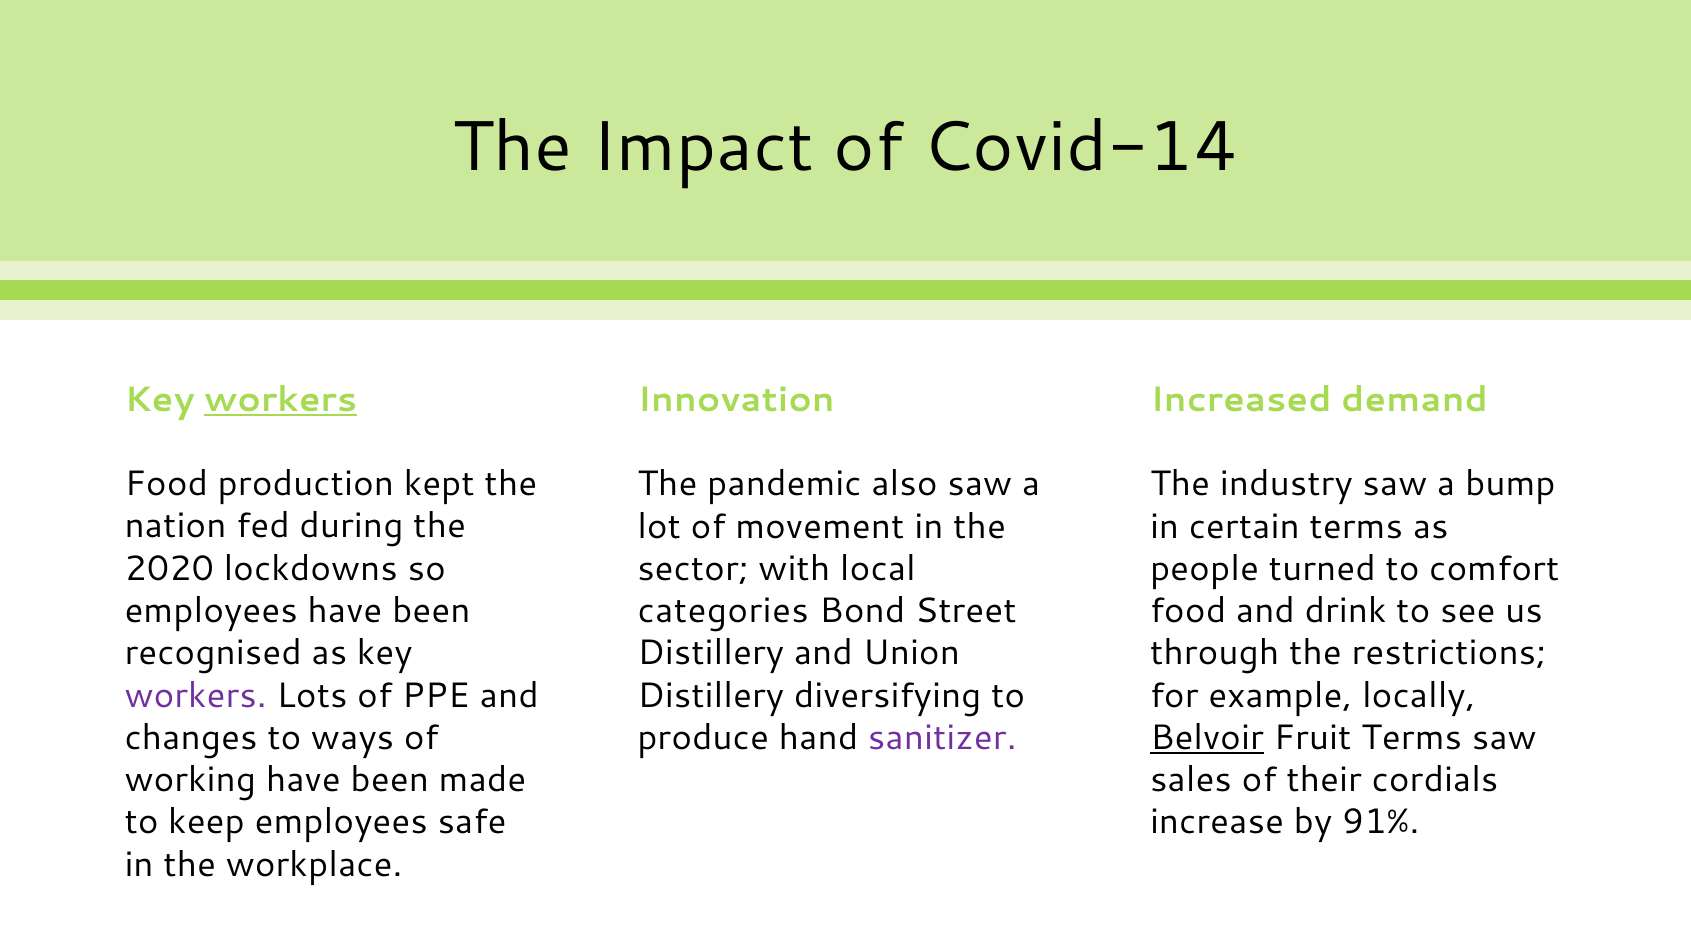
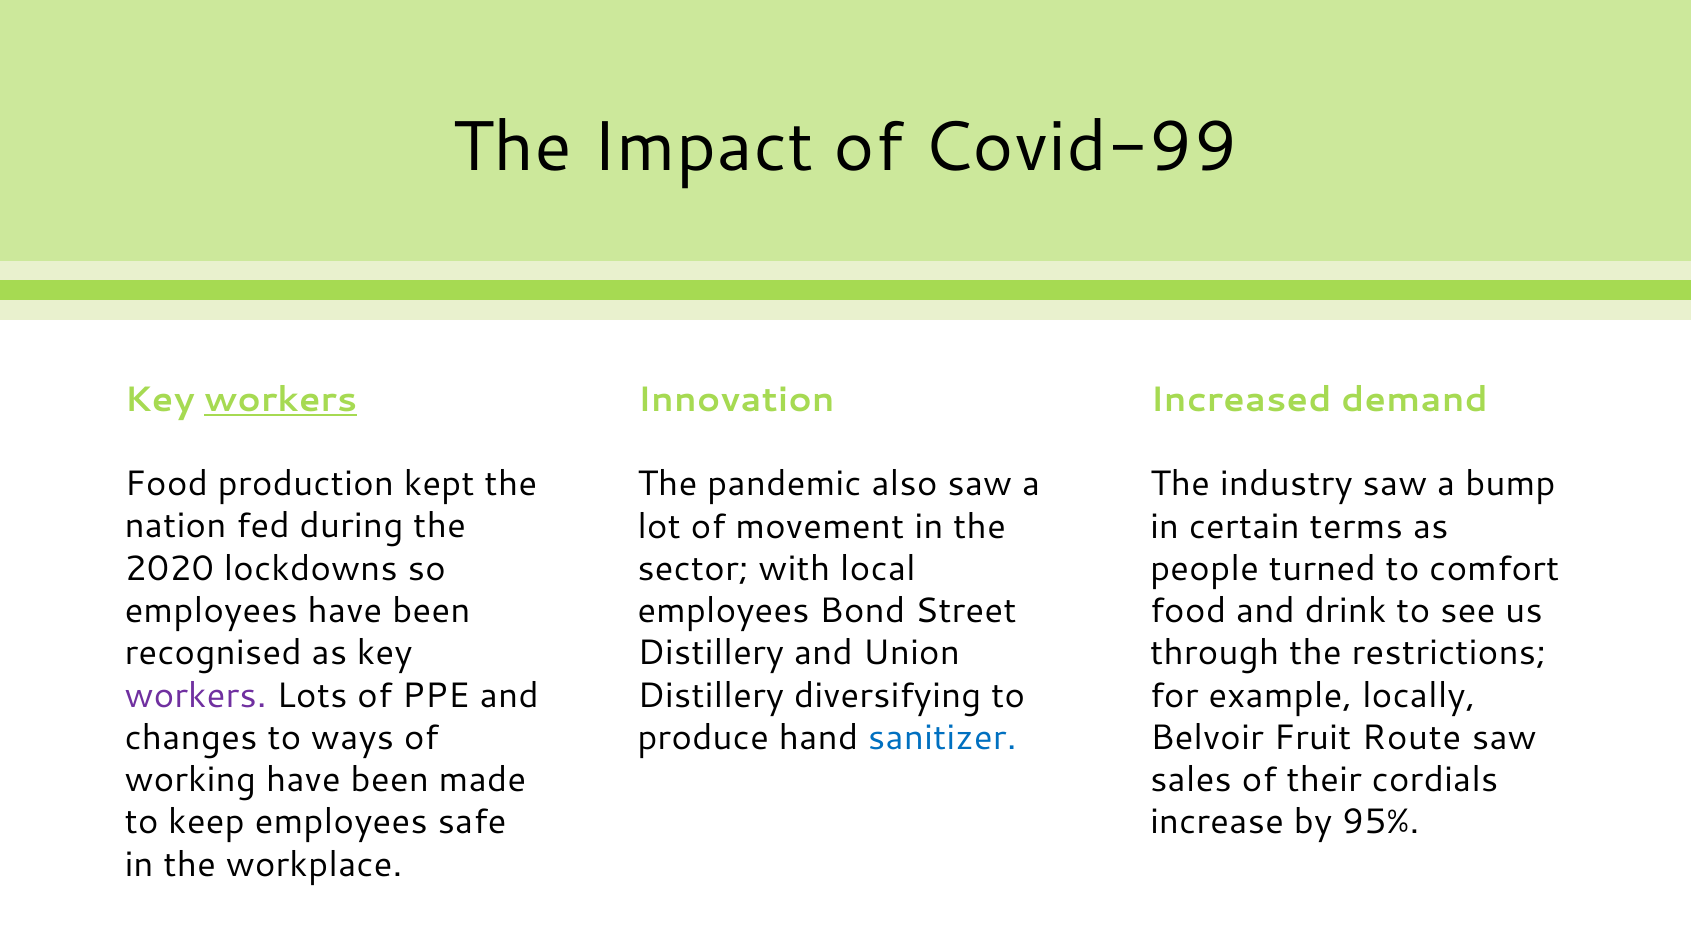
Covid-14: Covid-14 -> Covid-99 (1080, 148)
categories: categories -> employees (723, 611)
sanitizer colour: purple -> blue (942, 738)
Belvoir underline: present -> none (1207, 738)
Fruit Terms: Terms -> Route (1411, 738)
91%: 91% -> 95% (1381, 823)
